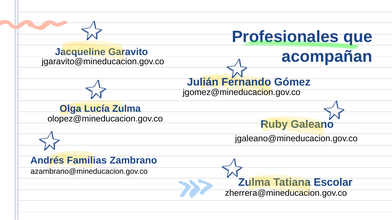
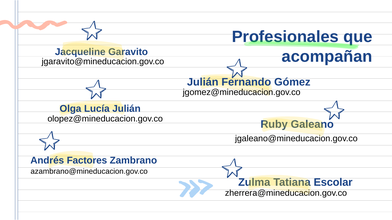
Lucía Zulma: Zulma -> Julián (126, 109)
Familias: Familias -> Factores (87, 161)
